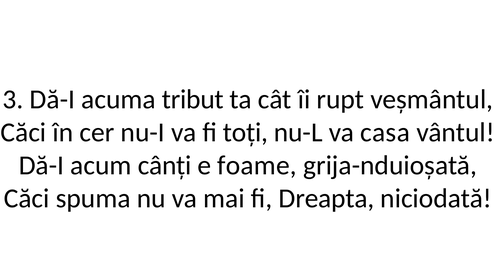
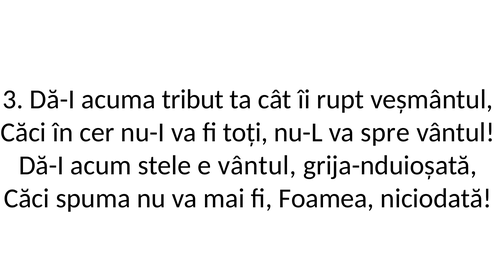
casa: casa -> spre (385, 132)
cânți: cânți -> stele (165, 165)
e foame: foame -> vântul (257, 165)
Dreapta: Dreapta -> Foamea (326, 198)
